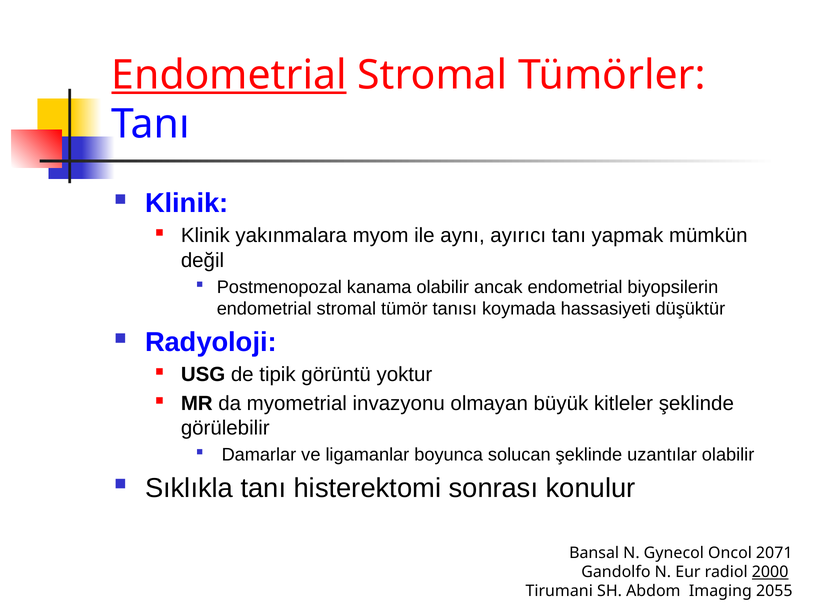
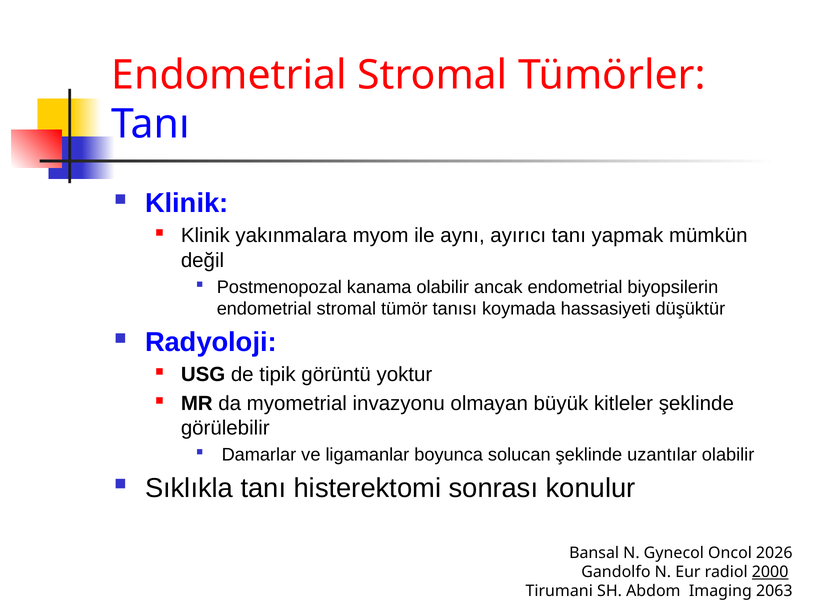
Endometrial underline: present -> none (229, 75)
2071: 2071 -> 2026 (774, 553)
2055: 2055 -> 2063 (774, 591)
